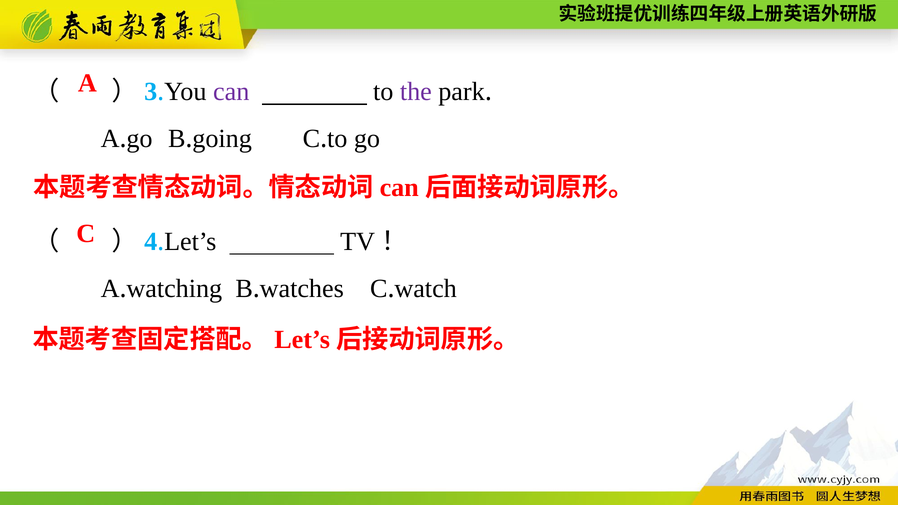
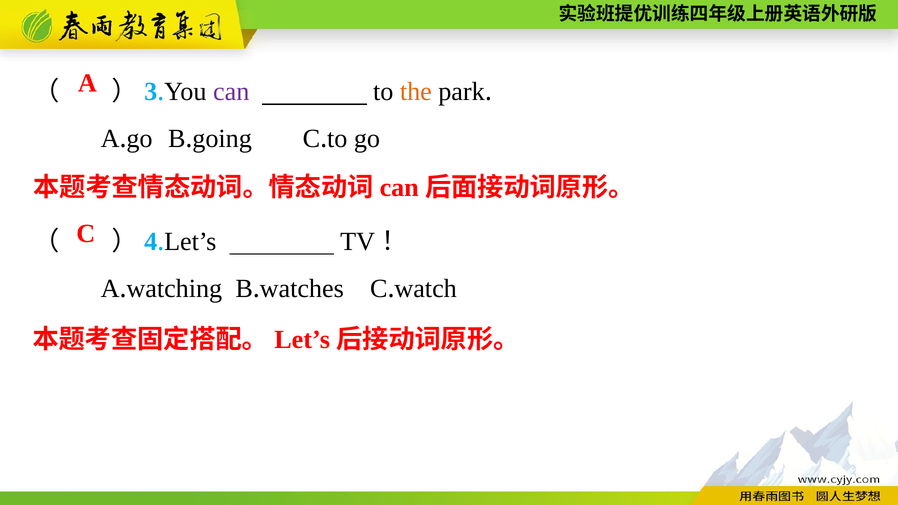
the colour: purple -> orange (416, 92)
